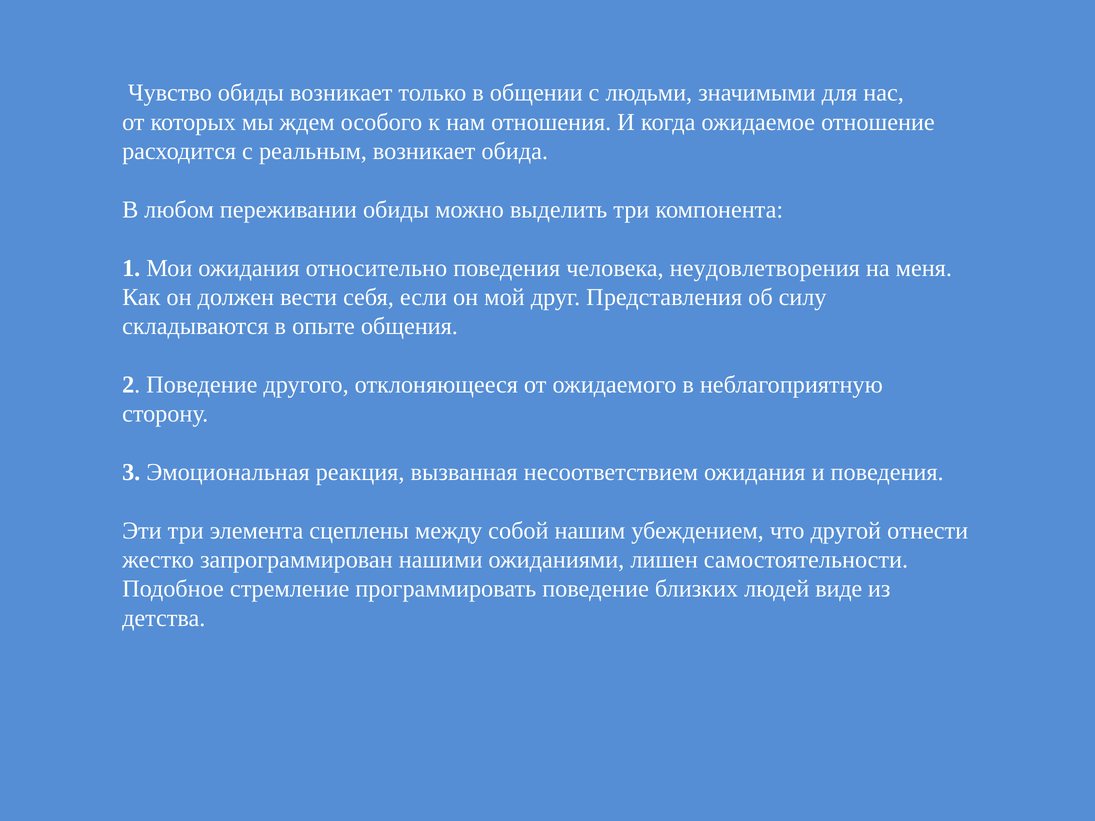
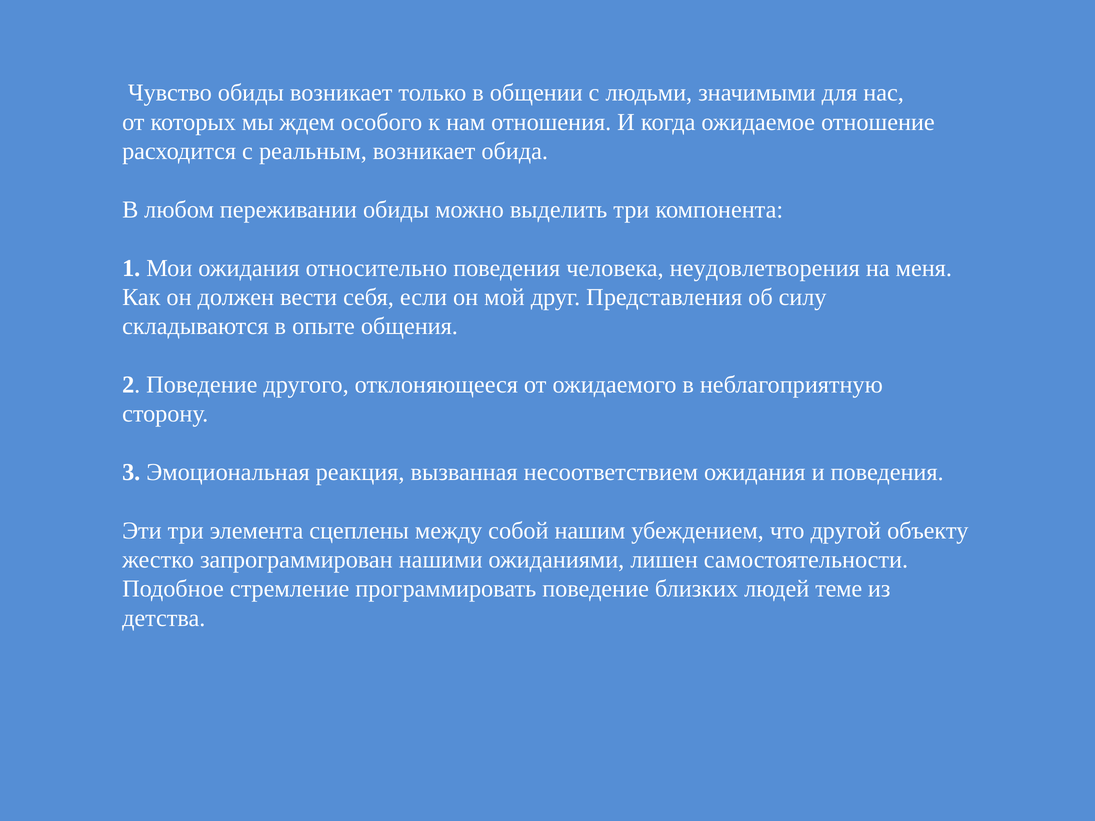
отнести: отнести -> объекту (928, 531)
виде: виде -> теме (839, 589)
